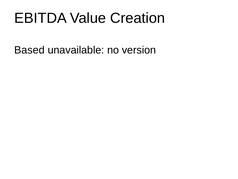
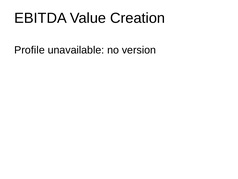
Based: Based -> Profile (29, 50)
